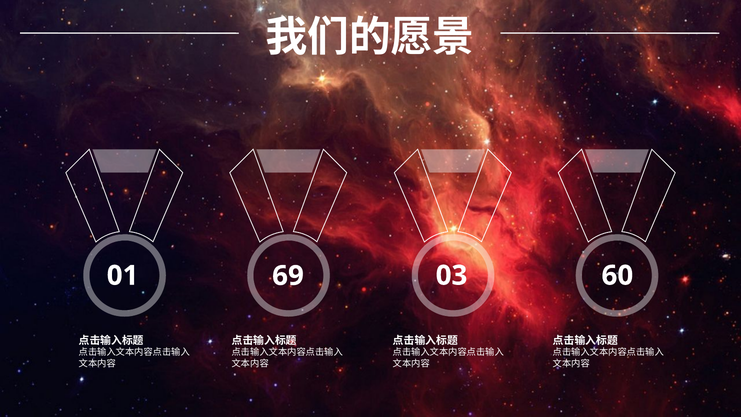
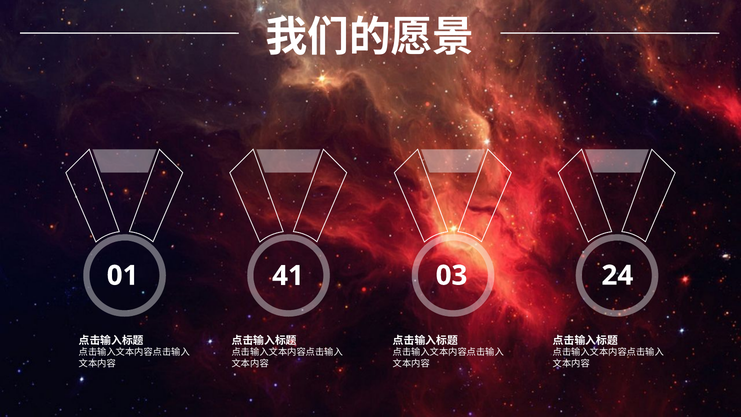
69: 69 -> 41 (288, 276)
60: 60 -> 24 (617, 275)
